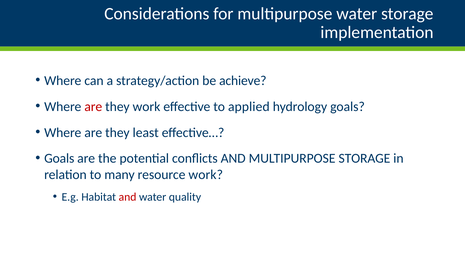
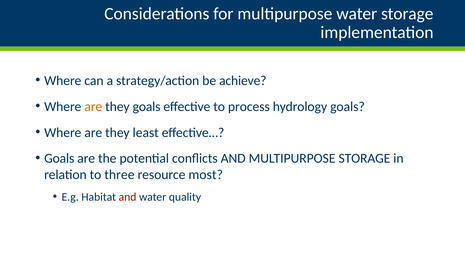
are colour: red -> orange (93, 106)
they work: work -> goals (147, 106)
applied: applied -> process (249, 106)
many: many -> three (119, 174)
resource work: work -> most (206, 174)
